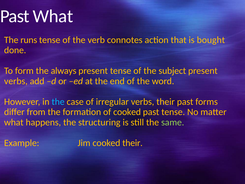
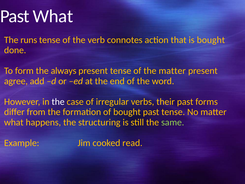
the subject: subject -> matter (172, 71)
verbs: verbs -> agree (16, 81)
the colour: light blue -> white (58, 102)
of cooked: cooked -> bought (127, 112)
cooked their: their -> read (132, 143)
